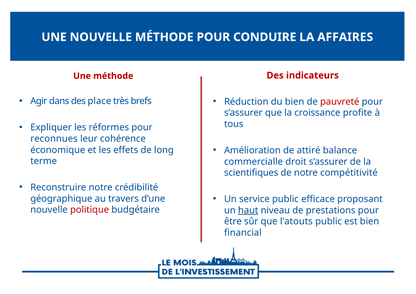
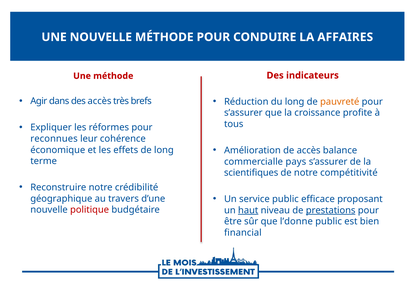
des place: place -> accès (100, 101)
du bien: bien -> long (295, 102)
pauvreté colour: red -> orange (340, 102)
de attiré: attiré -> accès (309, 151)
droit: droit -> pays (296, 162)
prestations underline: none -> present (331, 211)
l’atouts: l’atouts -> l’donne (296, 222)
